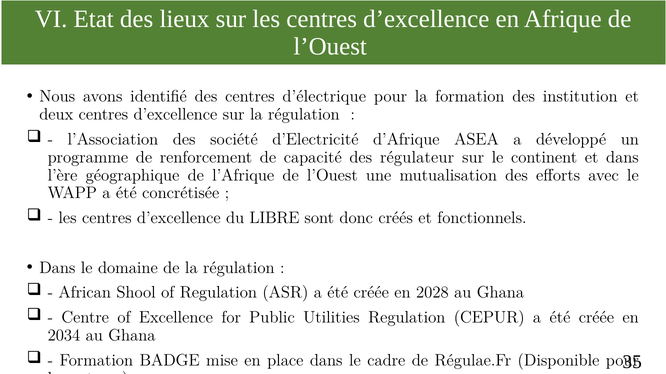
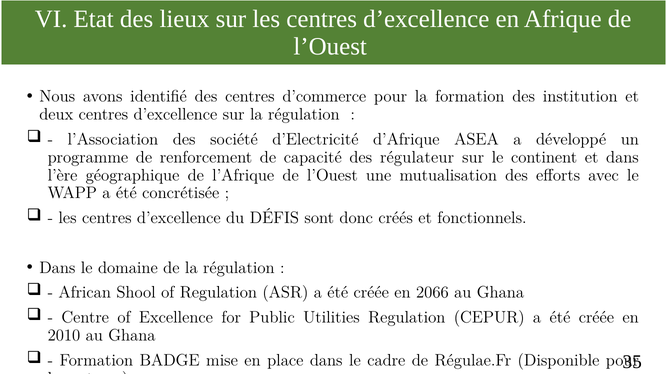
d’électrique: d’électrique -> d’commerce (324, 96)
LIBRE: LIBRE -> DÉFIS (274, 218)
2028: 2028 -> 2066 (432, 293)
2034: 2034 -> 2010 (64, 336)
